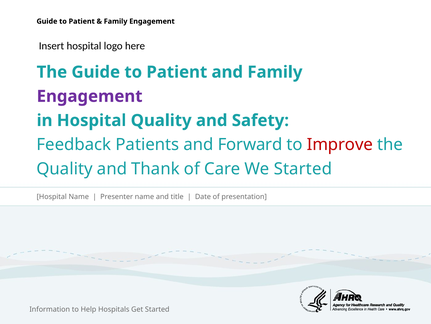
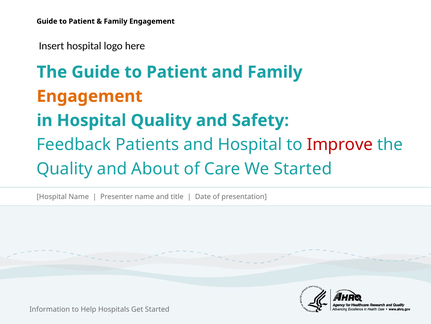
Engagement colour: purple -> orange (90, 96)
and Forward: Forward -> Hospital (250, 144)
Thank: Thank -> About (155, 169)
